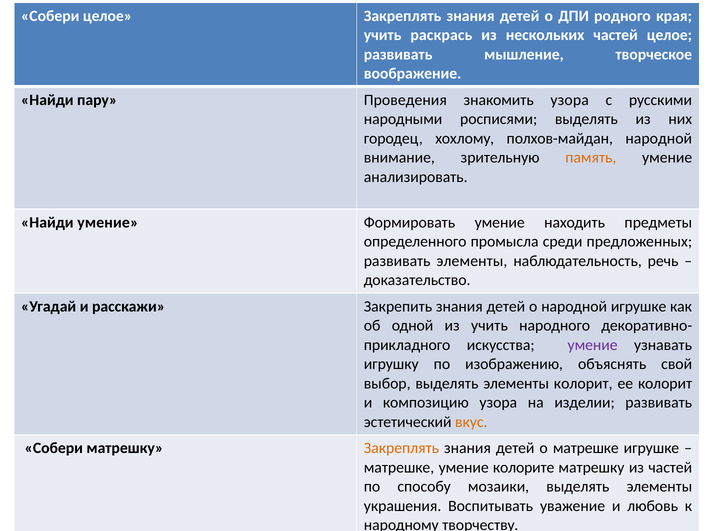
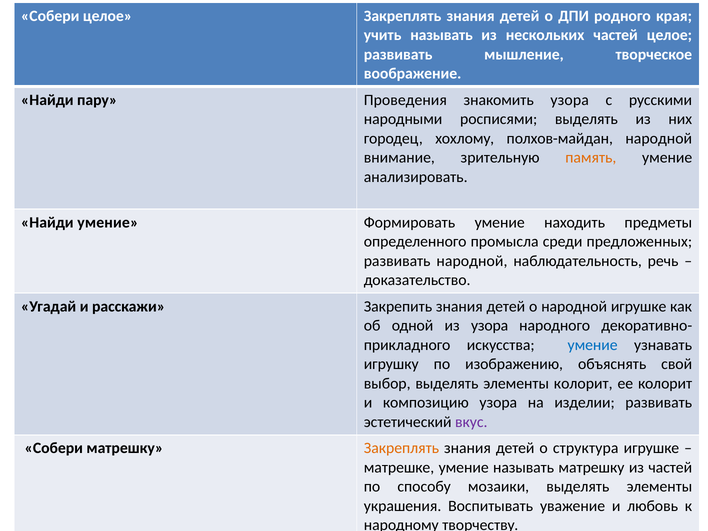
учить раскрась: раскрась -> называть (442, 35)
развивать элементы: элементы -> народной (472, 261)
из учить: учить -> узора (490, 326)
умение colour: purple -> blue (593, 345)
вкус colour: orange -> purple (471, 422)
о матрешке: матрешке -> структура (586, 448)
умение колорите: колорите -> называть (524, 467)
